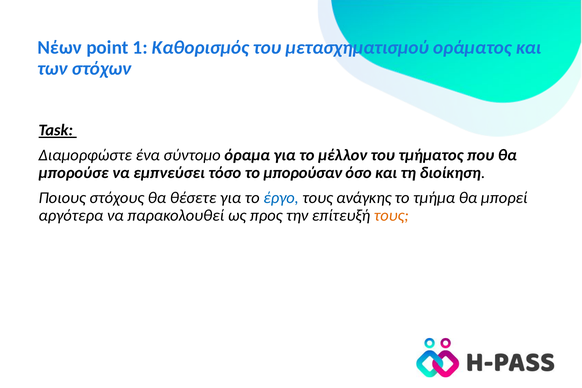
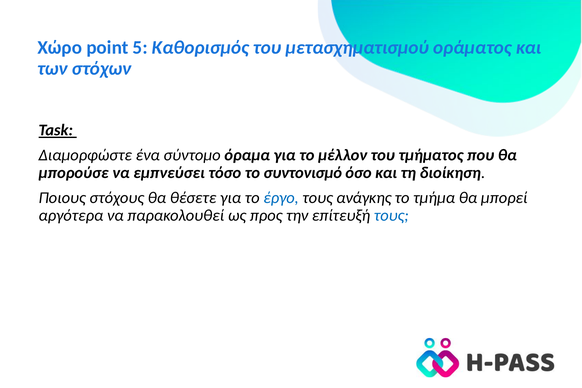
Νέων: Νέων -> Χώρο (60, 48)
1: 1 -> 5 (140, 48)
μπορούσαν: μπορούσαν -> συντονισμό (303, 173)
τους colour: orange -> blue (391, 216)
